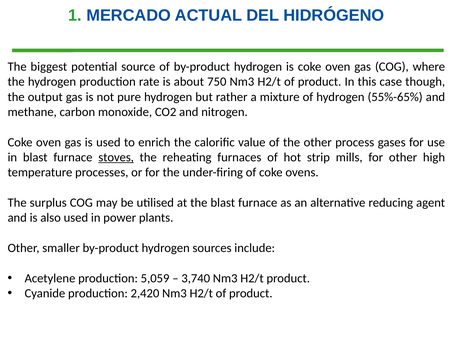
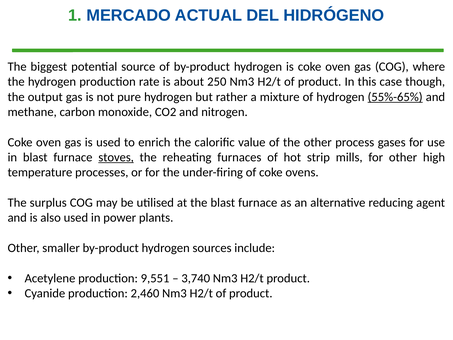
750: 750 -> 250 (217, 82)
55%-65% underline: none -> present (395, 97)
5,059: 5,059 -> 9,551 (155, 278)
2,420: 2,420 -> 2,460 (145, 293)
